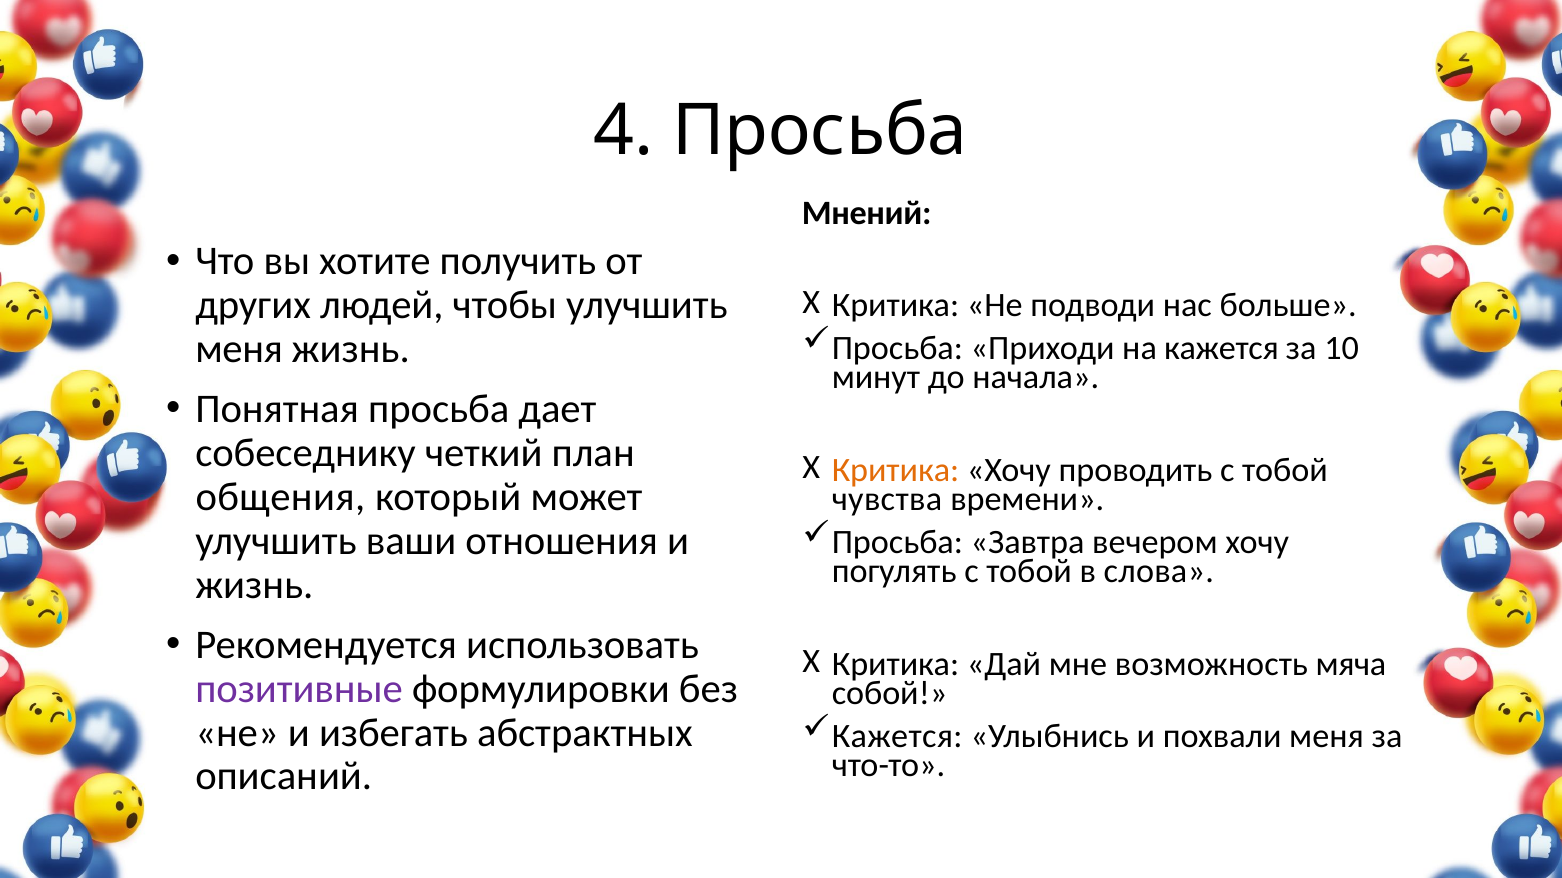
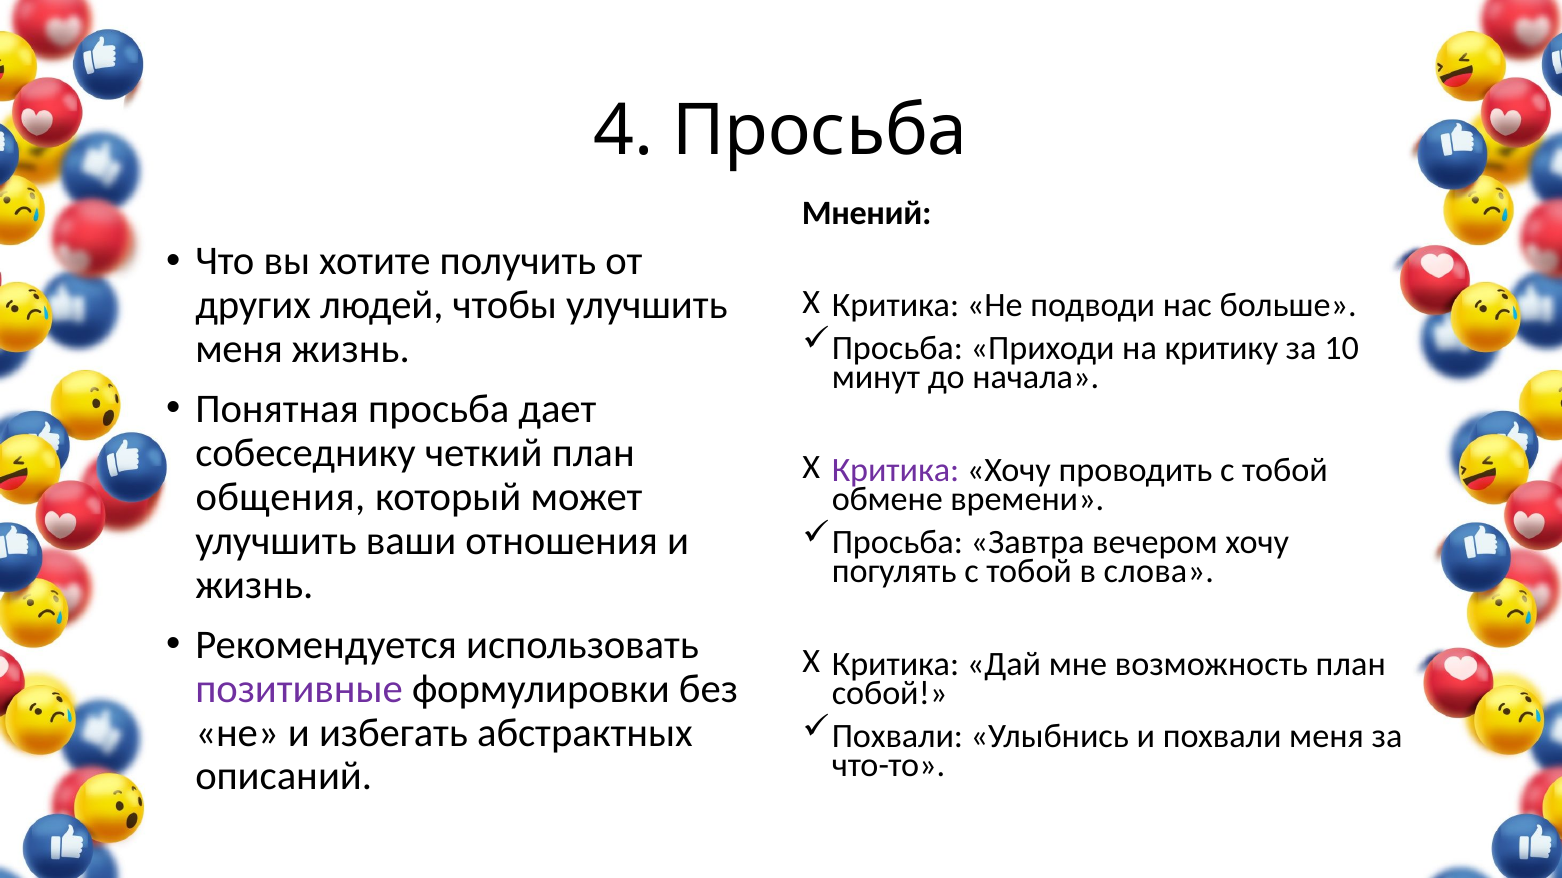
на кажется: кажется -> критику (1221, 348)
Критика colour: orange -> purple (895, 470)
чувства: чувства -> обмене (887, 500)
возможность мяча: мяча -> план (1351, 664)
Кажется: Кажется -> Похвали (897, 736)
